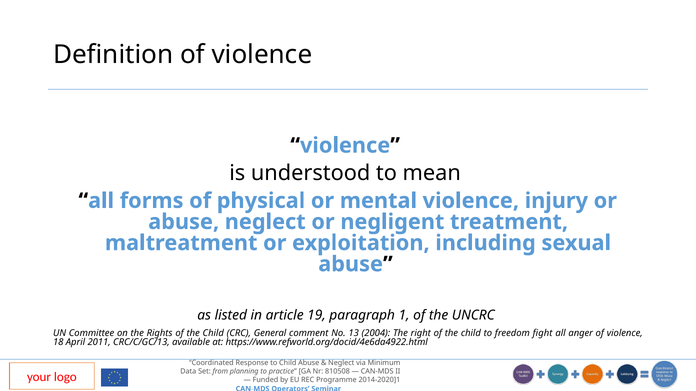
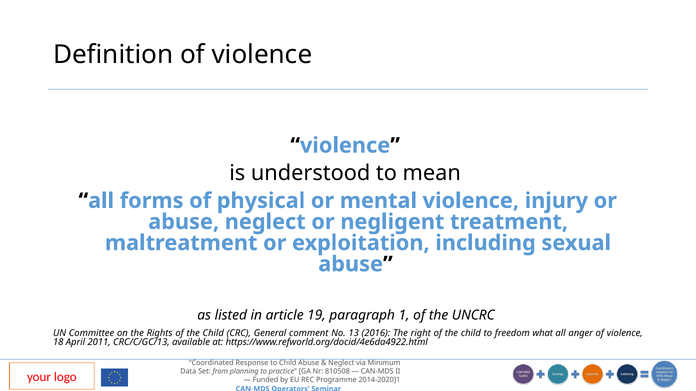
2004: 2004 -> 2016 (376, 333)
fight: fight -> what (543, 333)
